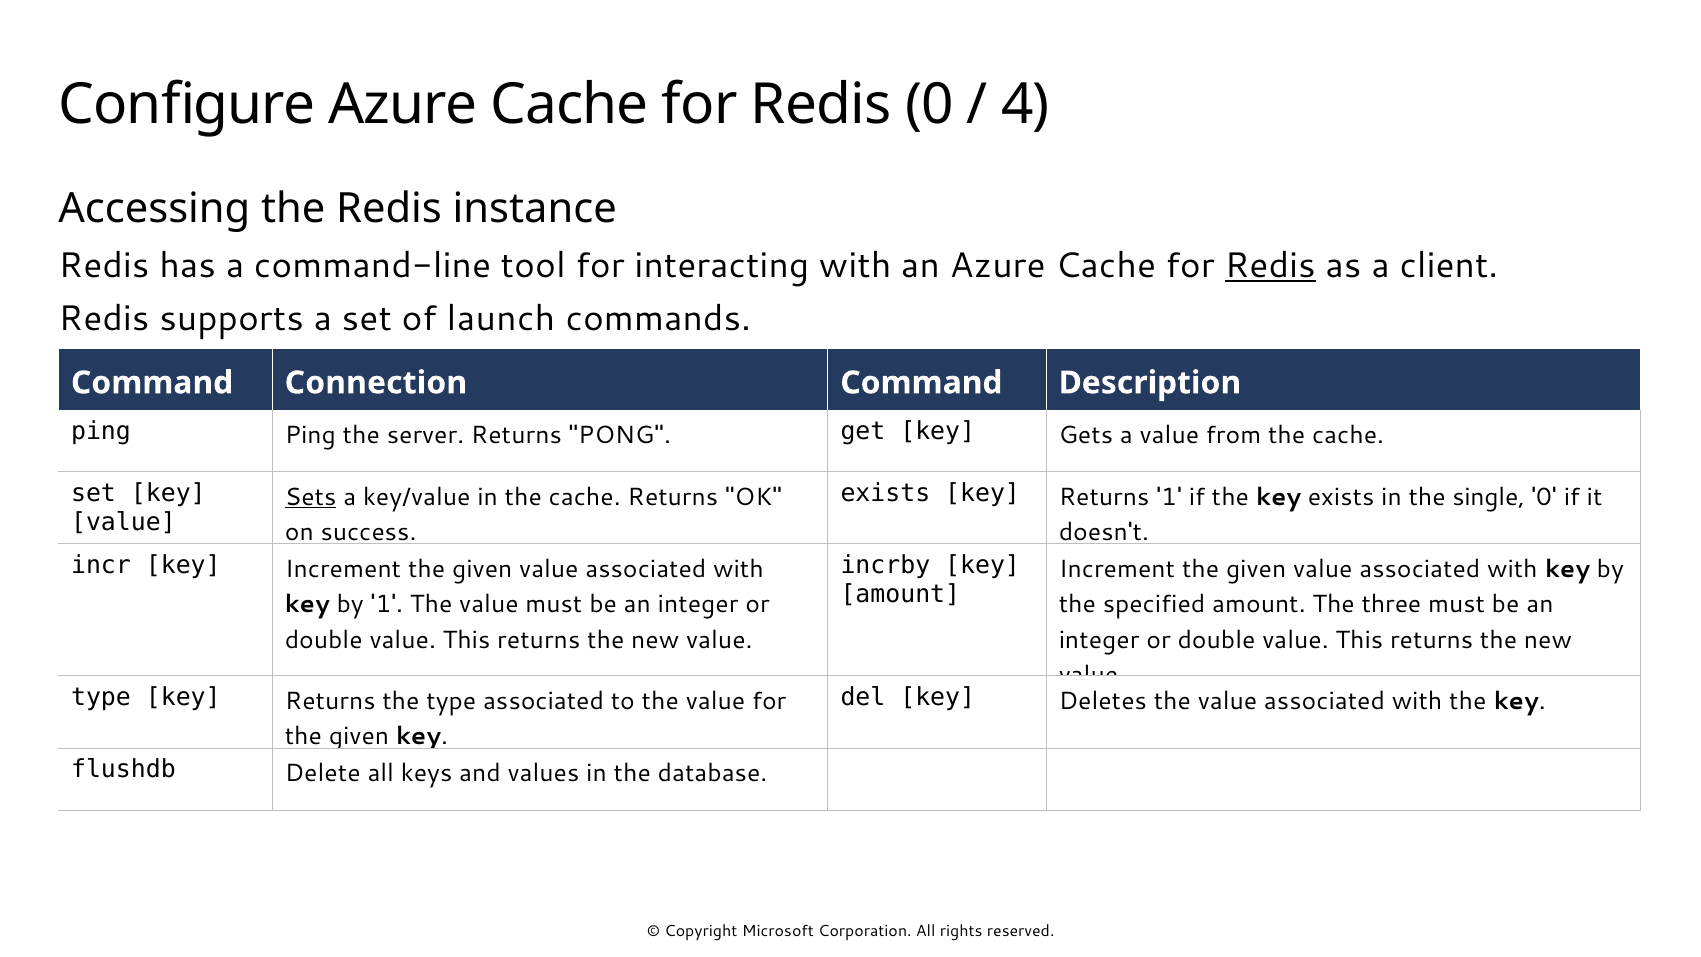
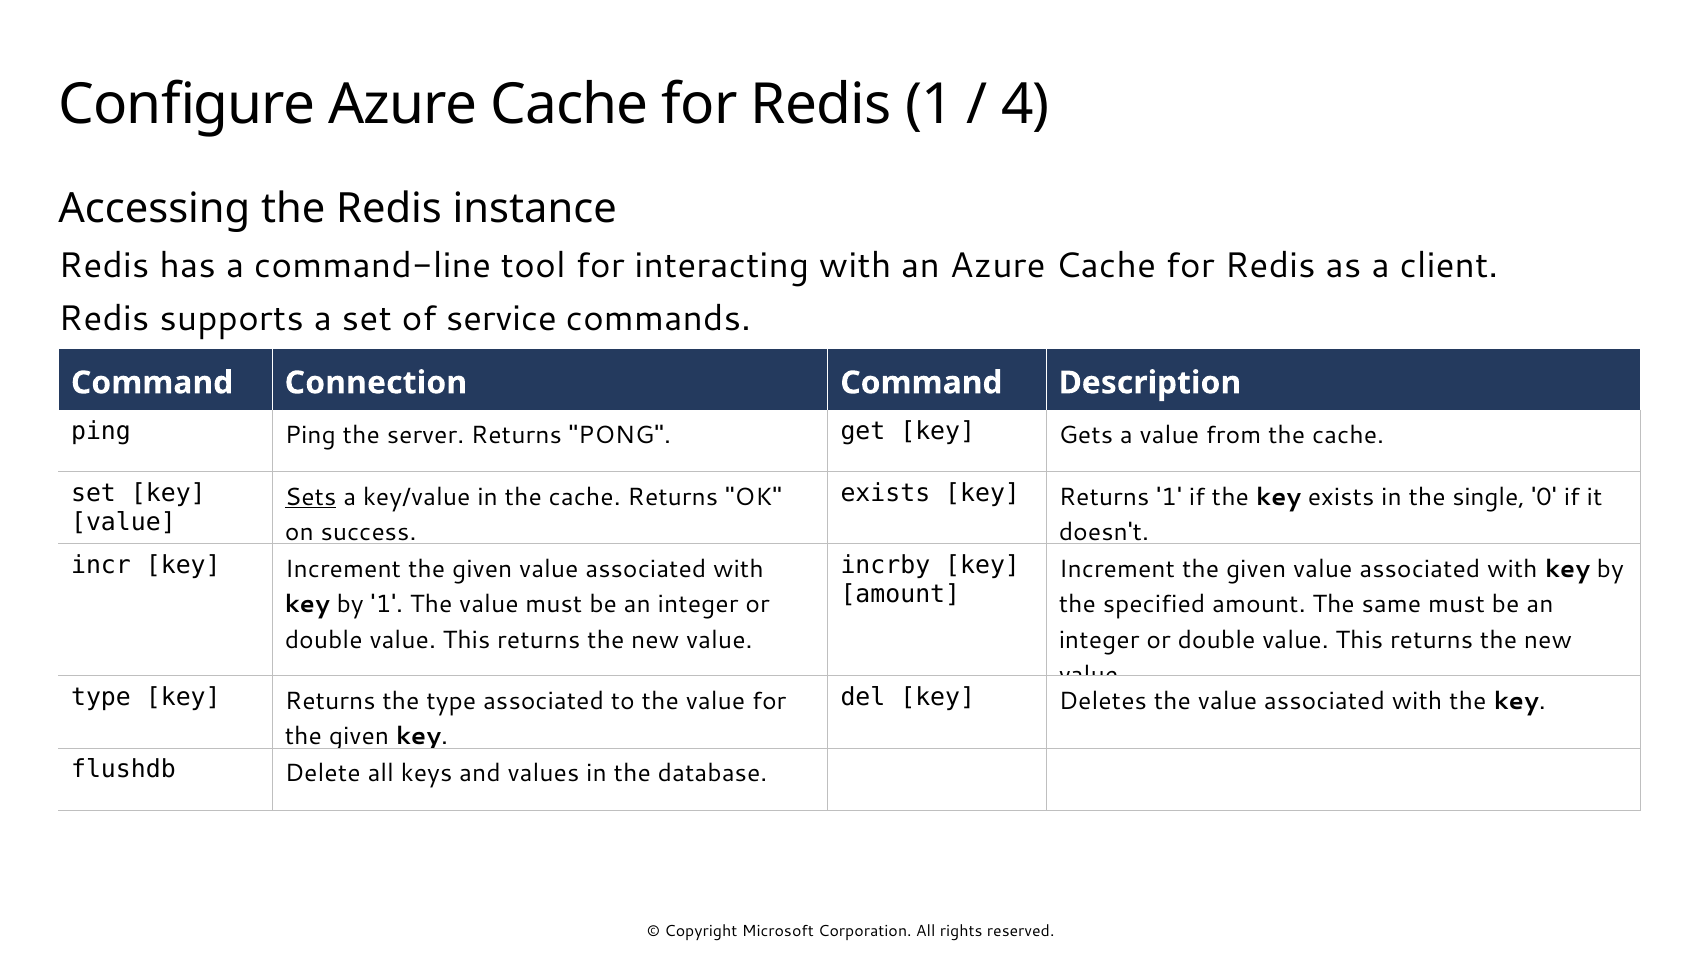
Redis 0: 0 -> 1 (930, 105)
Redis underline: present -> none (1270, 265)
launch: launch -> service (501, 319)
three: three -> same (1391, 604)
